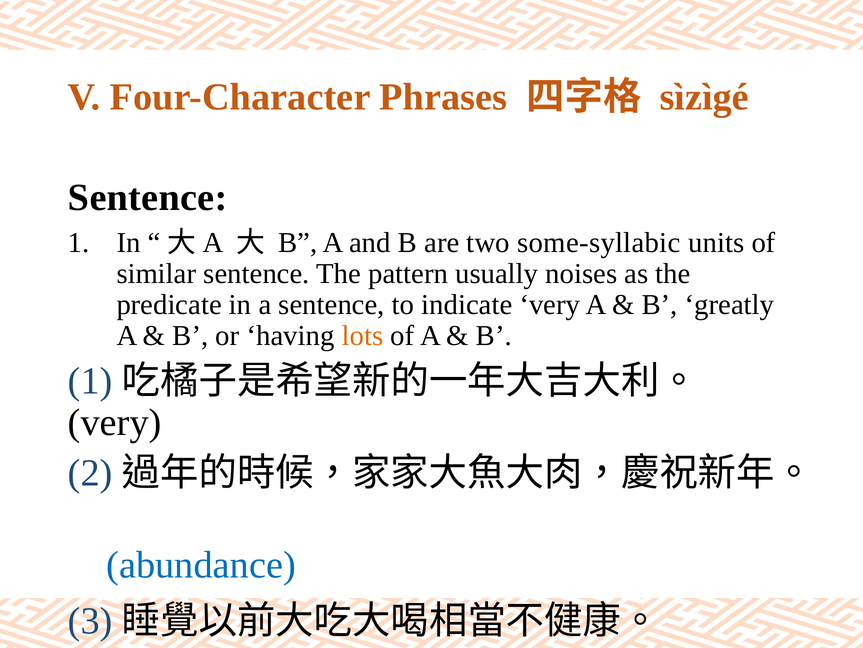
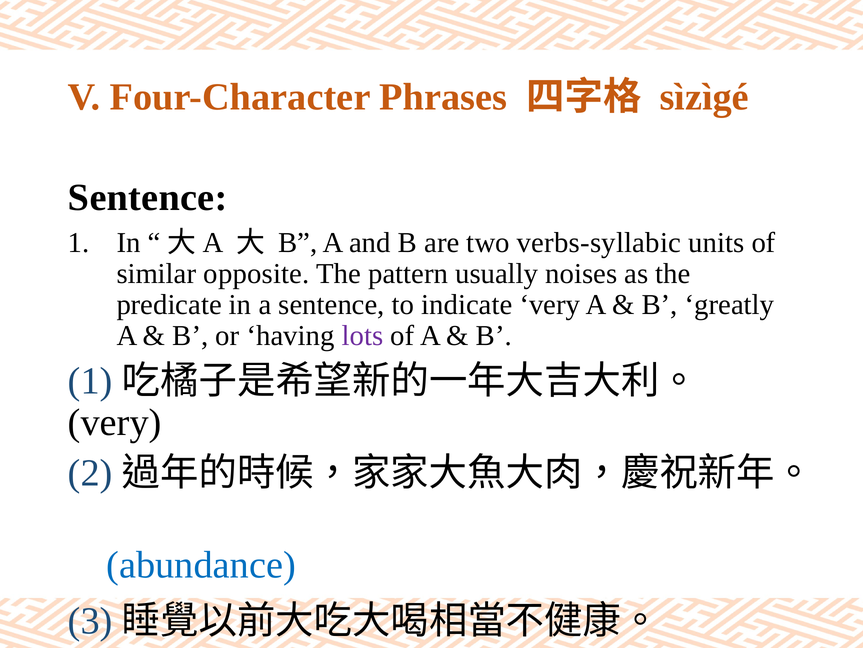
some-syllabic: some-syllabic -> verbs-syllabic (599, 242)
similar sentence: sentence -> opposite (256, 273)
lots colour: orange -> purple (362, 336)
